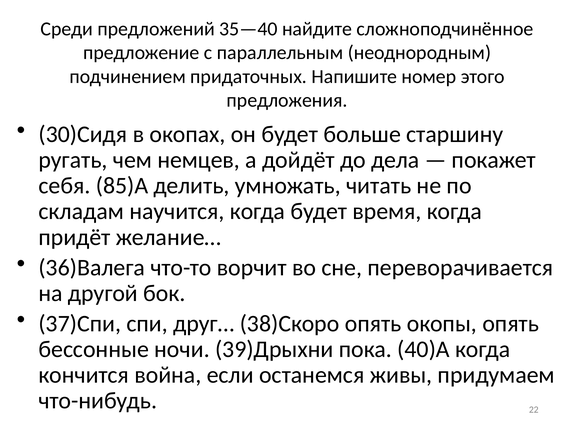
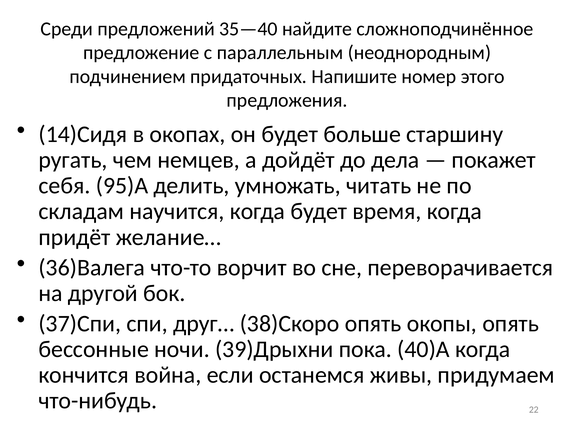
30)Сидя: 30)Сидя -> 14)Сидя (83, 134)
85)А: 85)А -> 95)А (122, 186)
